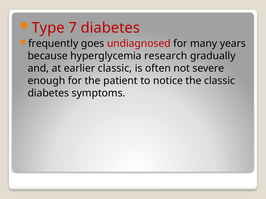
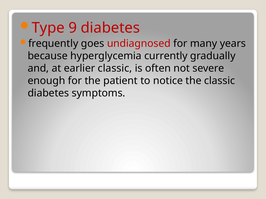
7: 7 -> 9 (73, 28)
research: research -> currently (166, 56)
